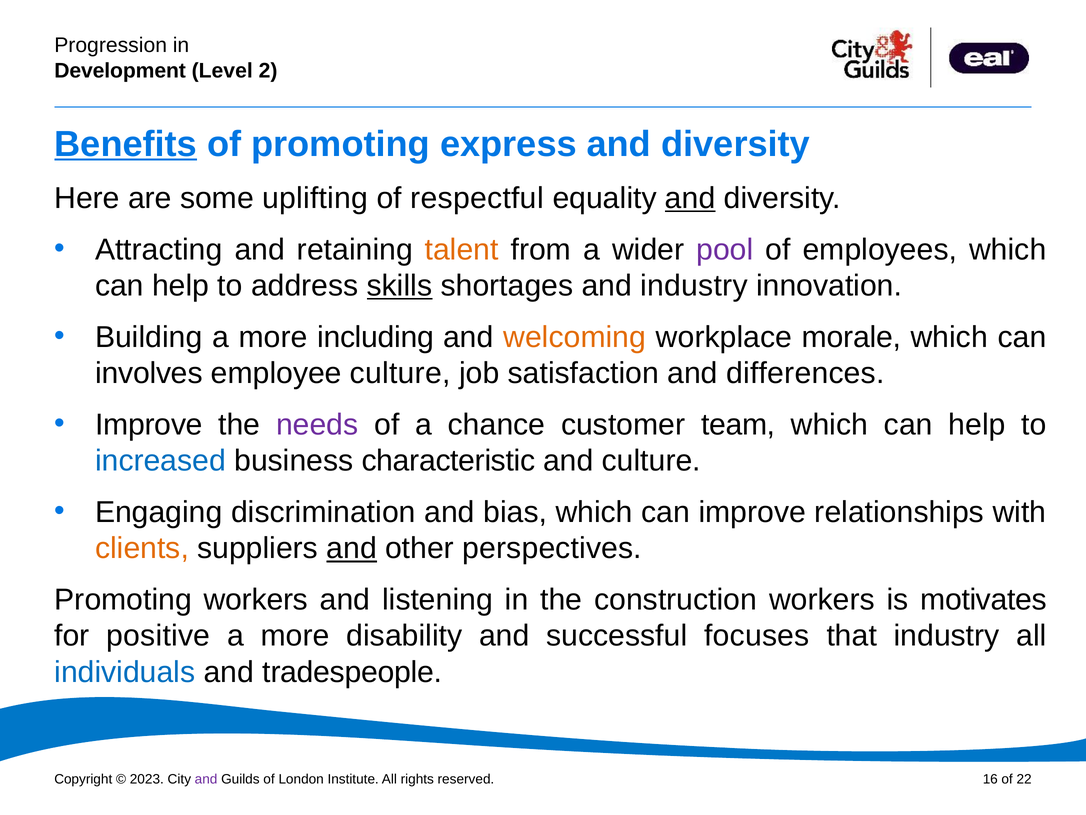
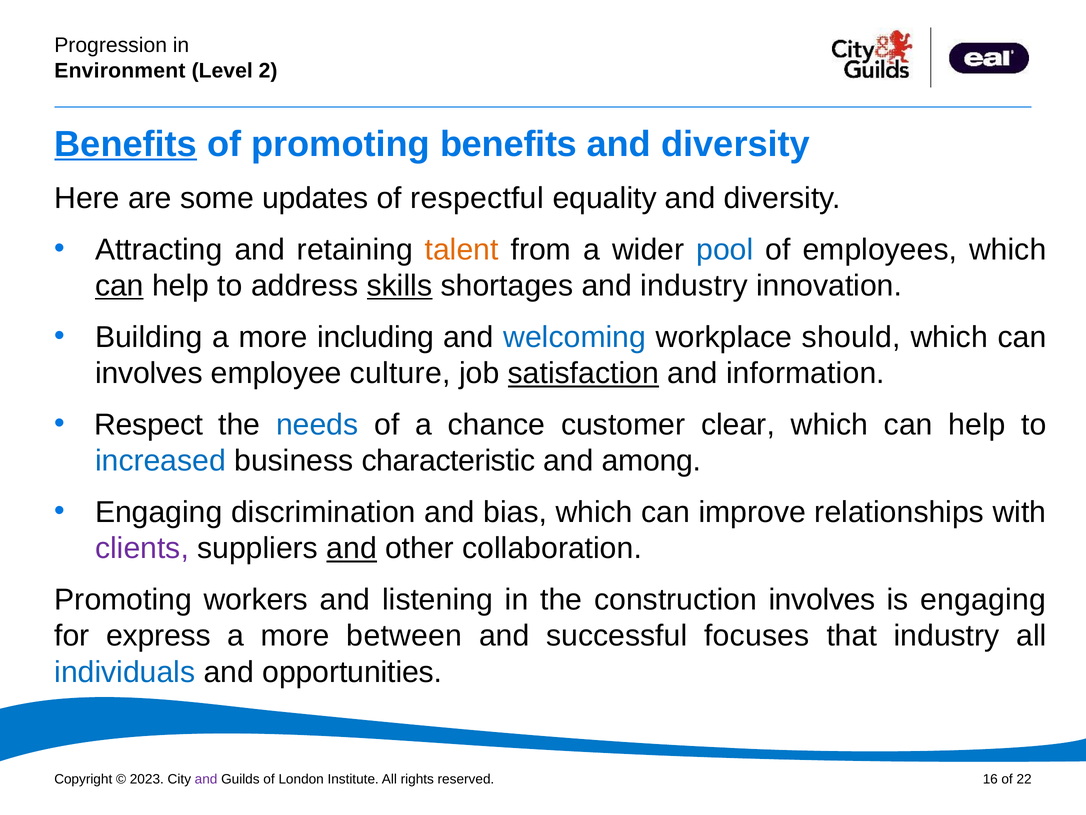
Development: Development -> Environment (120, 71)
promoting express: express -> benefits (509, 144)
uplifting: uplifting -> updates (315, 198)
and underline: present -> none (690, 198)
pool colour: purple -> blue (725, 249)
can underline: none -> present (119, 286)
welcoming colour: orange -> blue (575, 337)
morale: morale -> should (851, 337)
satisfaction underline: none -> present (583, 373)
differences: differences -> information (805, 373)
Improve: Improve -> Respect (149, 424)
needs colour: purple -> blue (317, 424)
team: team -> clear (738, 424)
and culture: culture -> among (651, 461)
clients colour: orange -> purple (142, 548)
perspectives: perspectives -> collaboration (552, 548)
construction workers: workers -> involves (822, 599)
is motivates: motivates -> engaging (983, 599)
positive: positive -> express (158, 636)
disability: disability -> between (404, 636)
tradespeople: tradespeople -> opportunities (352, 672)
